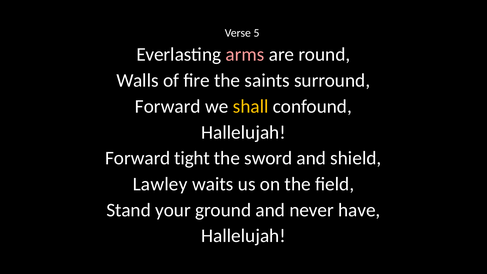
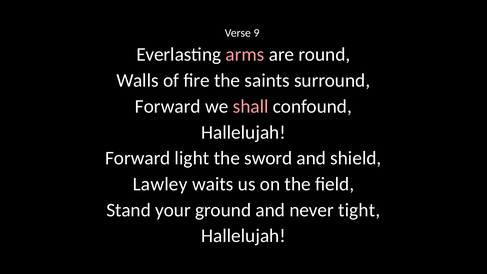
5: 5 -> 9 (256, 33)
shall colour: yellow -> pink (251, 106)
tight: tight -> light (192, 158)
have: have -> tight (359, 210)
